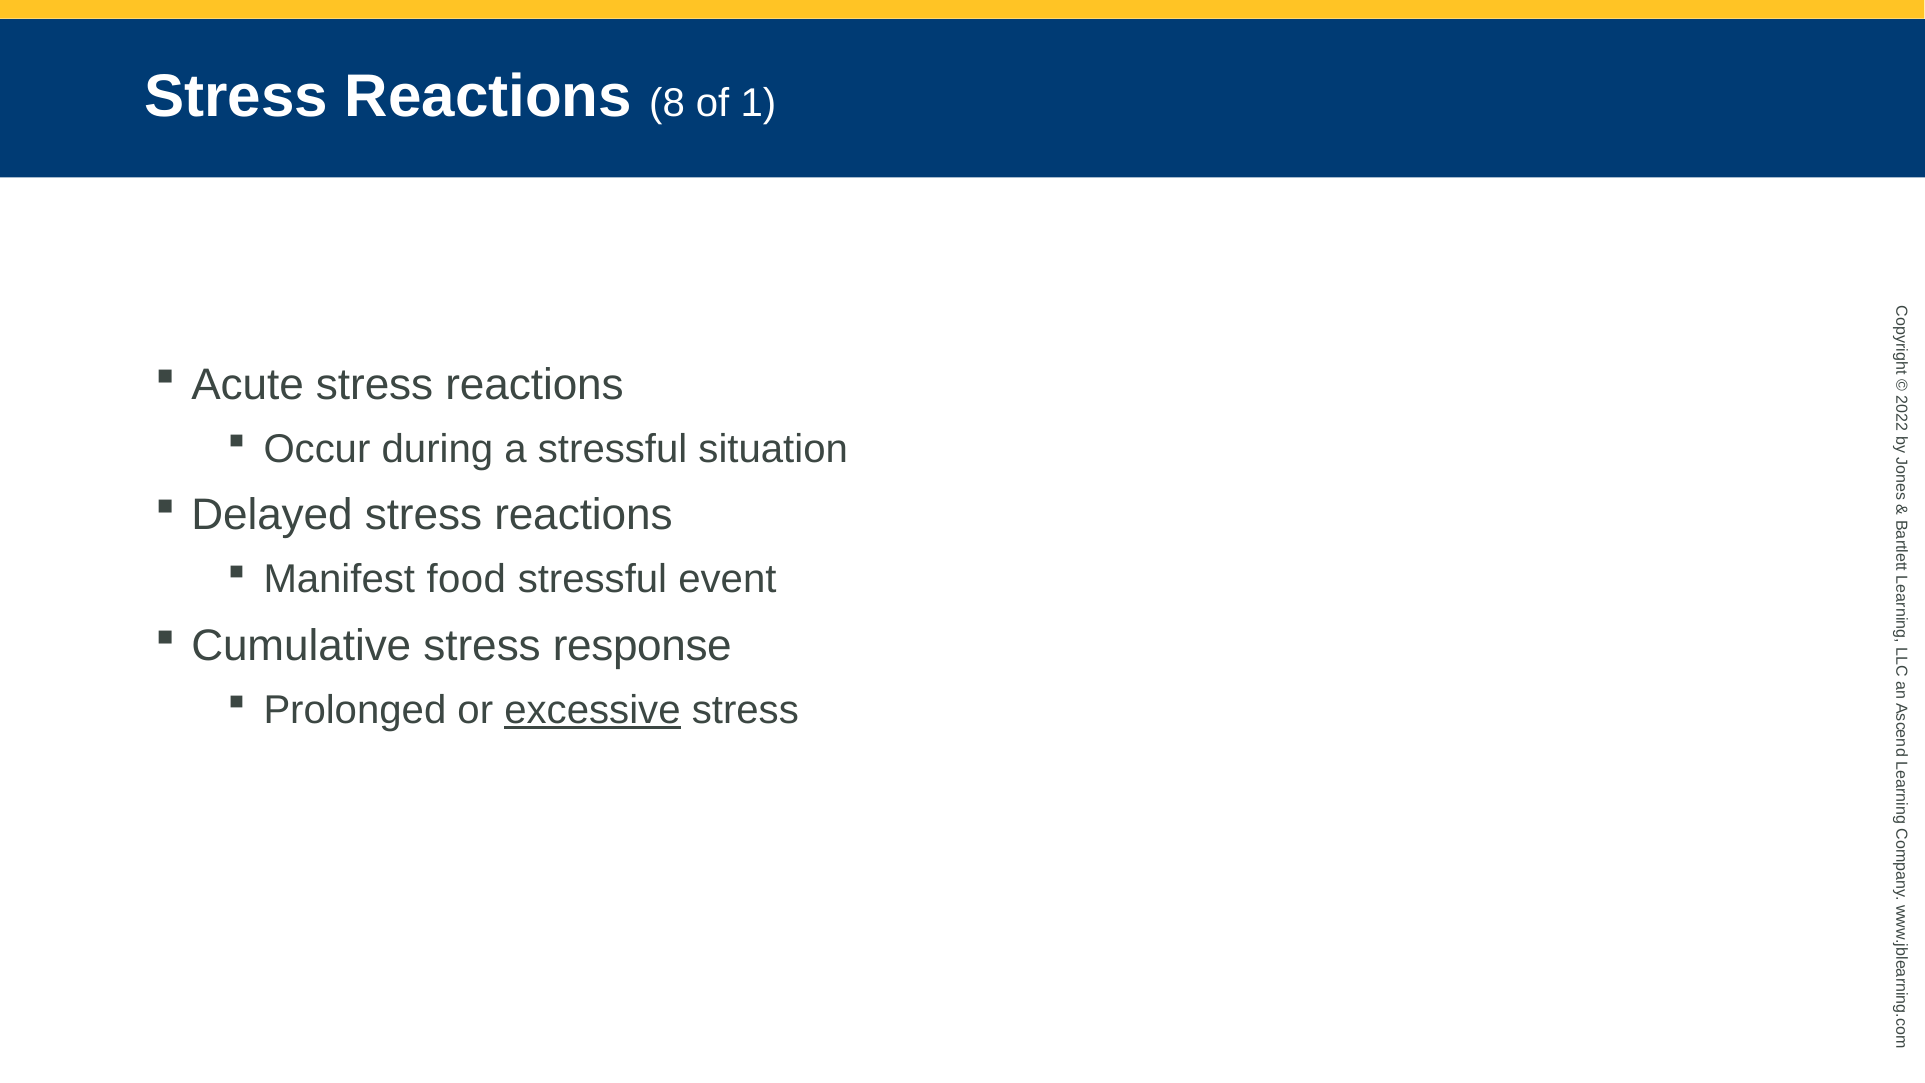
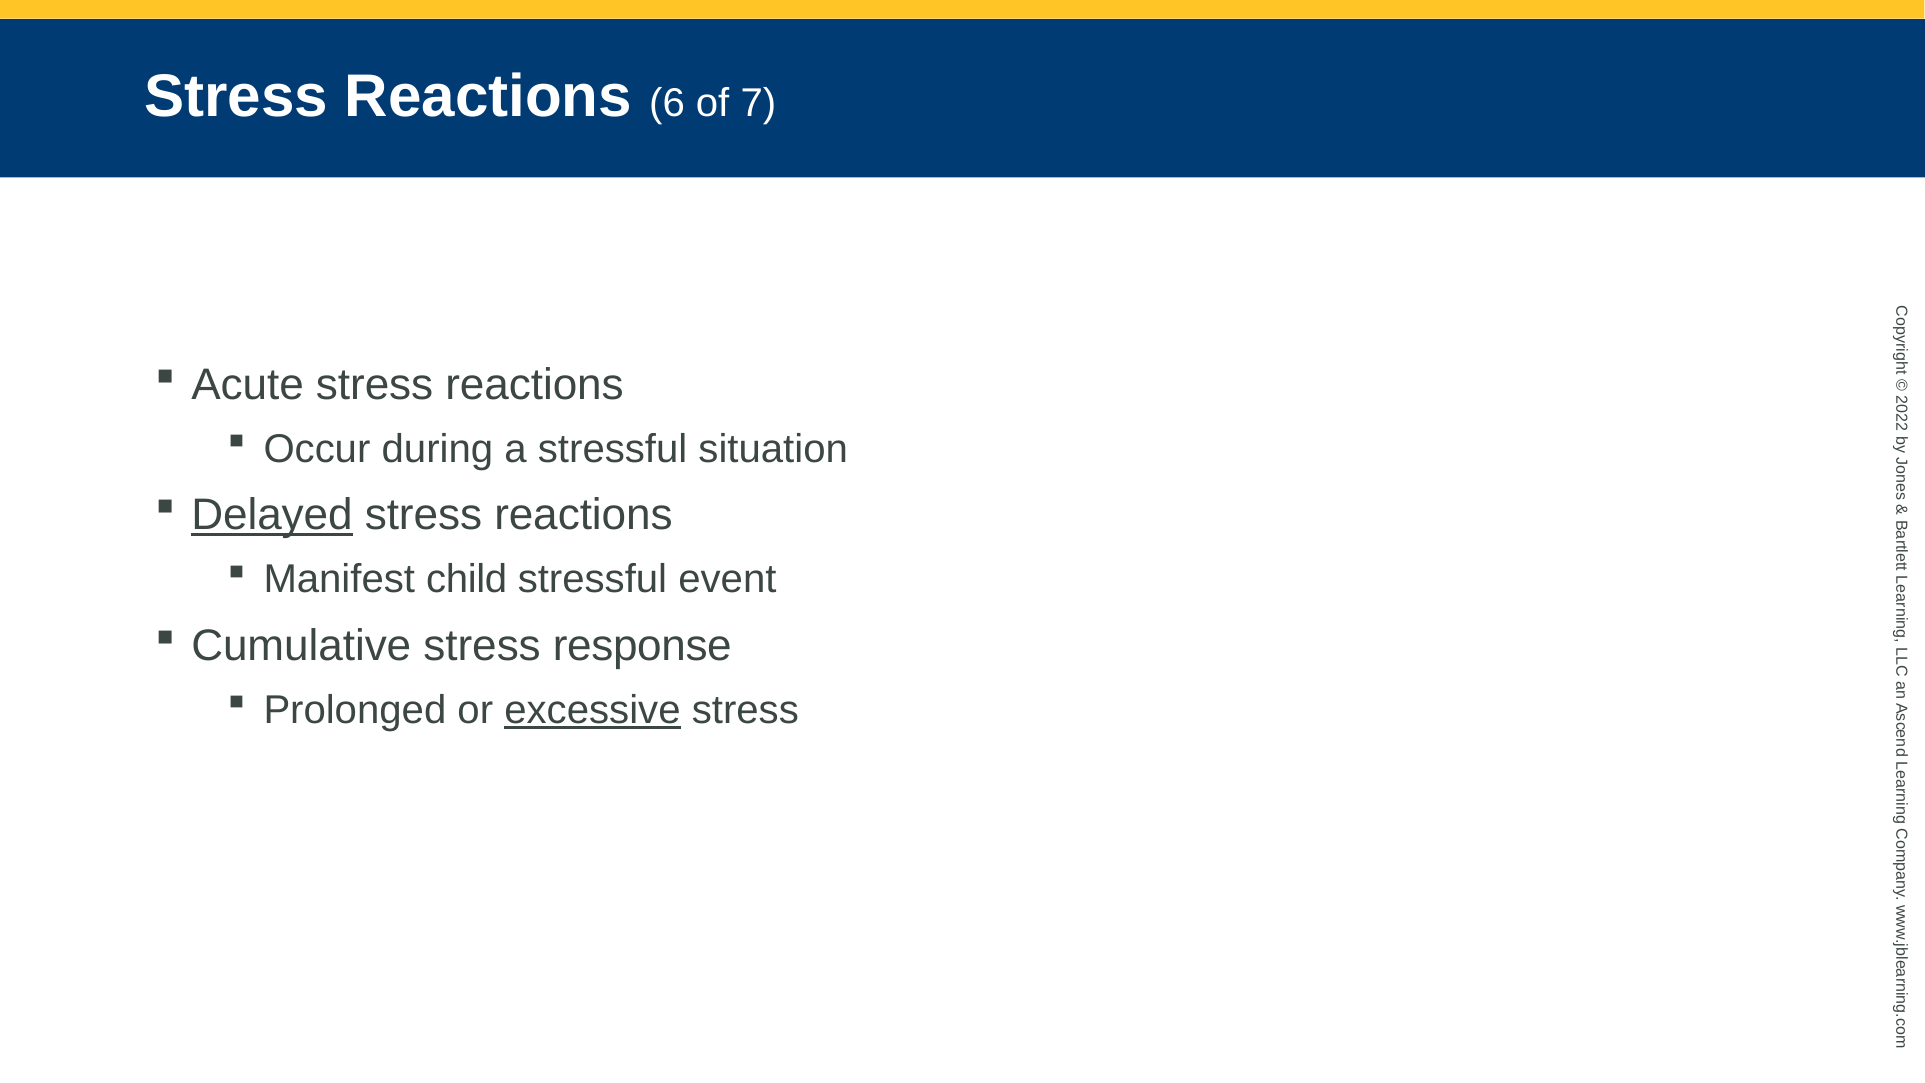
8: 8 -> 6 (667, 103)
1: 1 -> 7 (758, 103)
Delayed underline: none -> present (272, 515)
food: food -> child (467, 580)
